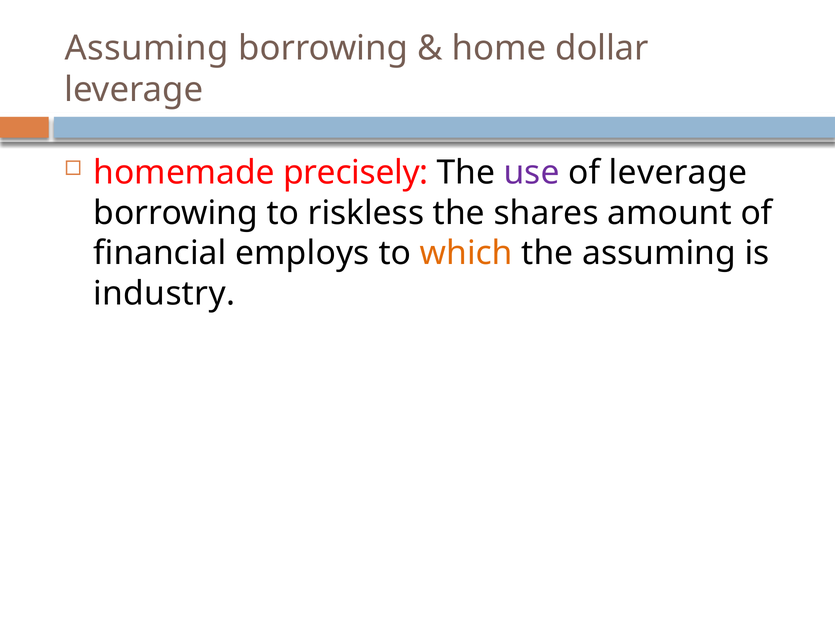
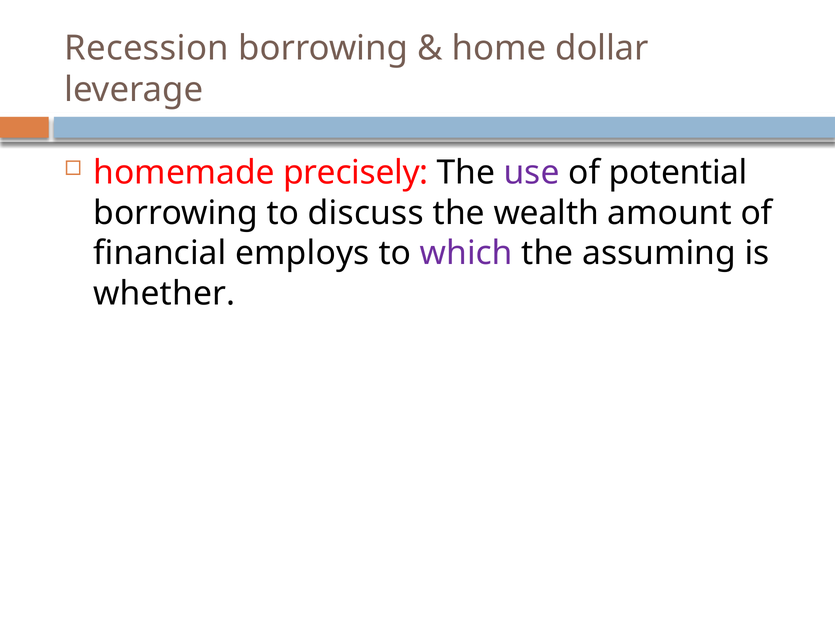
Assuming: Assuming -> Recession (147, 48)
of leverage: leverage -> potential (678, 173)
riskless: riskless -> discuss (366, 213)
shares: shares -> wealth (546, 213)
which colour: orange -> purple (466, 254)
industry: industry -> whether (164, 294)
